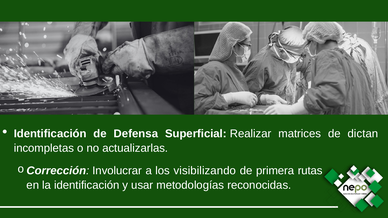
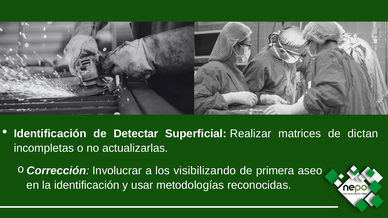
Defensa: Defensa -> Detectar (136, 134)
rutas: rutas -> aseo (310, 171)
